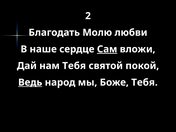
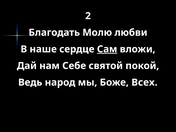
нам Тебя: Тебя -> Себе (74, 66)
Ведь underline: present -> none (30, 82)
Боже Тебя: Тебя -> Всех (144, 82)
